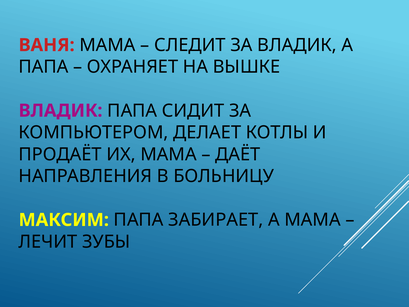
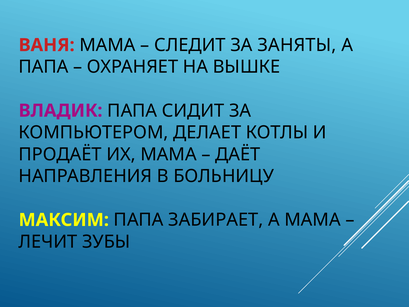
ЗА ВЛАДИК: ВЛАДИК -> ЗАНЯТЫ (297, 45)
